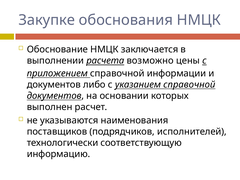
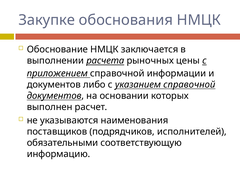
возможно: возможно -> рыночных (150, 61)
технологически: технологически -> обязательными (63, 143)
